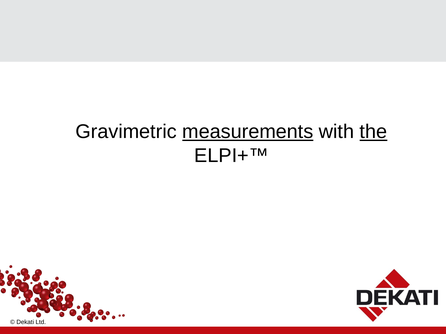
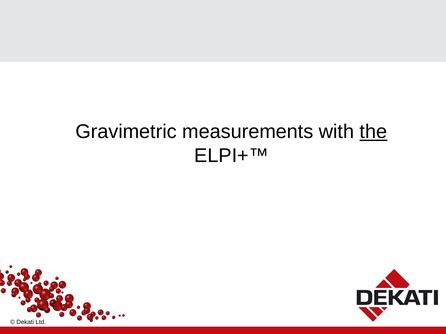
measurements underline: present -> none (248, 132)
